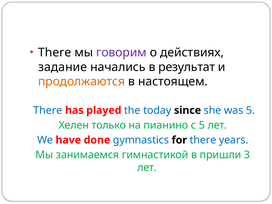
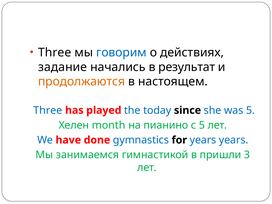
There: There -> Three (55, 53)
говорим colour: purple -> blue (121, 53)
There: There -> Three (48, 110)
только: только -> month (109, 125)
for there: there -> years (203, 140)
